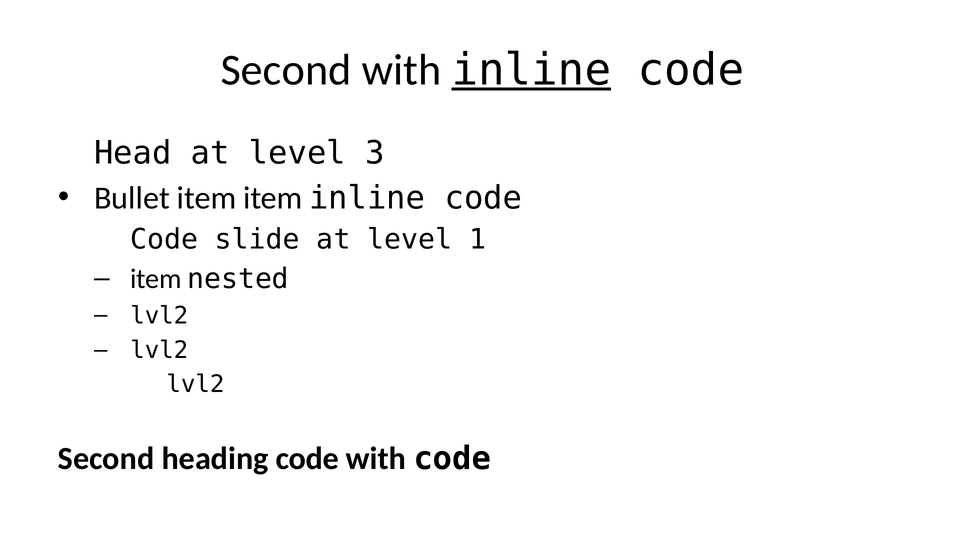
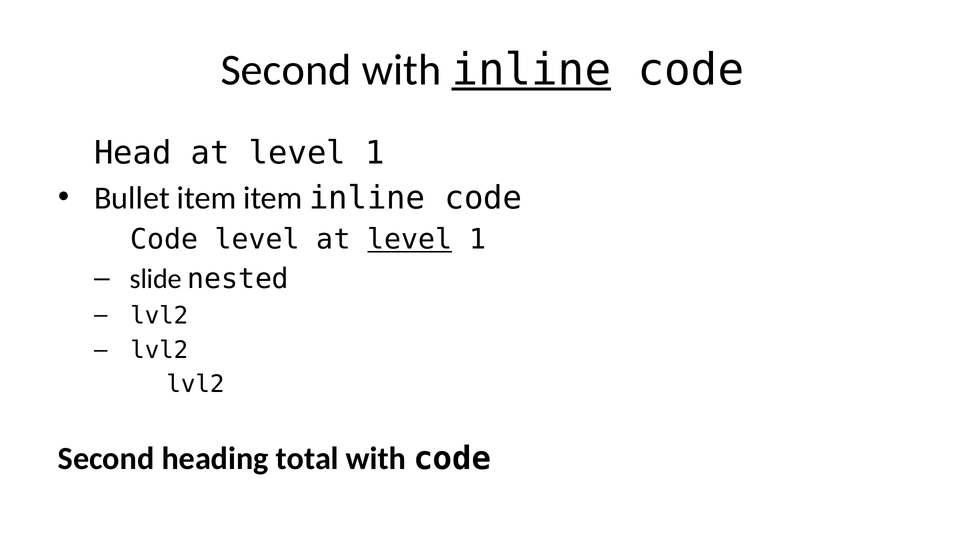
3: 3 -> 1 (375, 153)
Code slide: slide -> level (257, 240)
level underline: none -> present (410, 240)
item: item -> slide (156, 279)
heading code: code -> total (307, 459)
